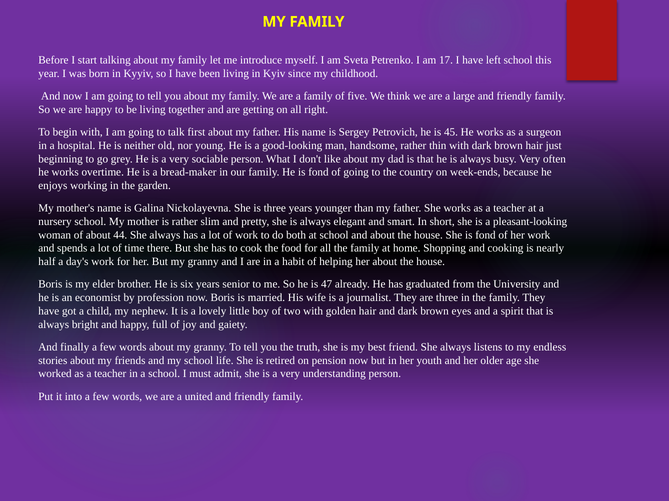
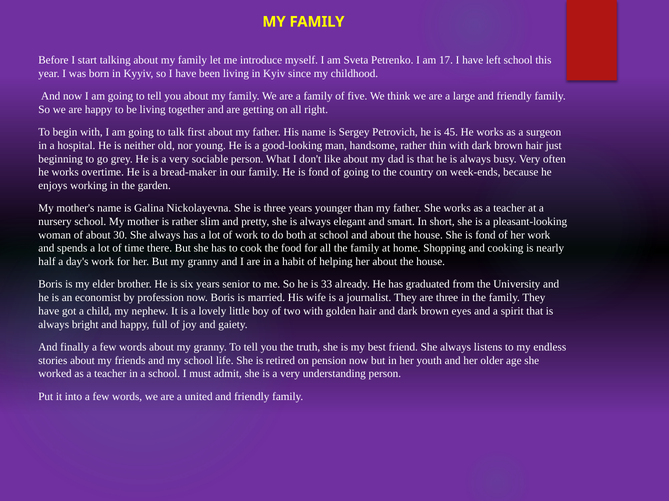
44: 44 -> 30 (120, 235)
47: 47 -> 33 (327, 285)
